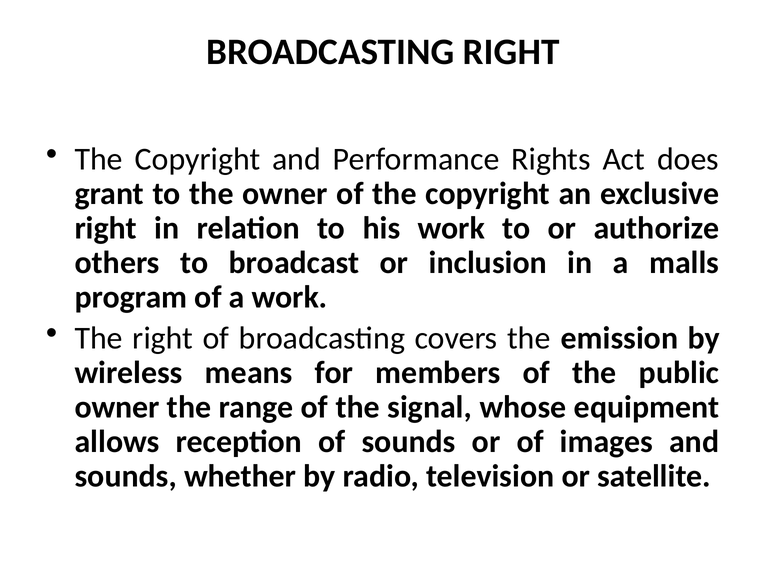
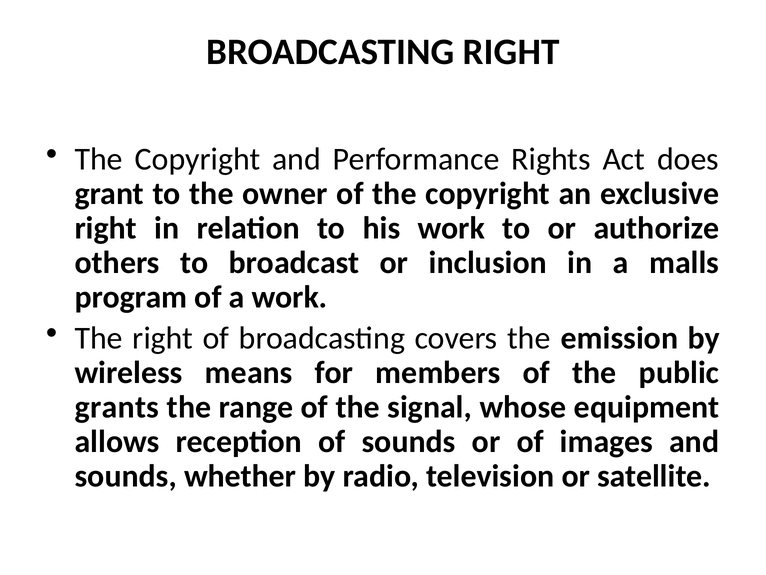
owner: owner -> grants (117, 407)
